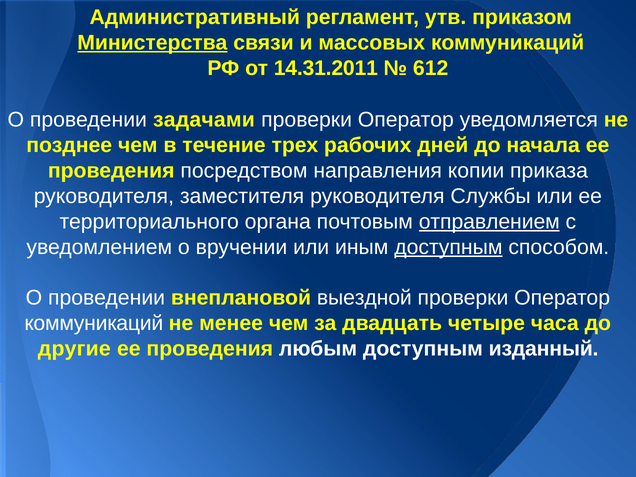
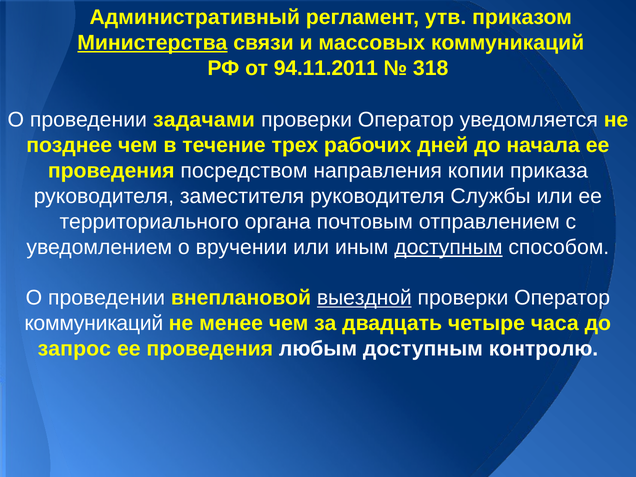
14.31.2011: 14.31.2011 -> 94.11.2011 (326, 68)
612: 612 -> 318 (431, 68)
отправлением underline: present -> none (489, 222)
выездной underline: none -> present (364, 298)
другие: другие -> запрос (74, 349)
изданный: изданный -> контролю (544, 349)
